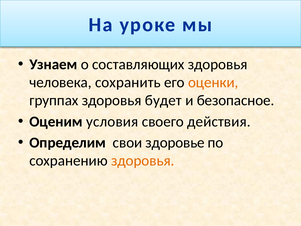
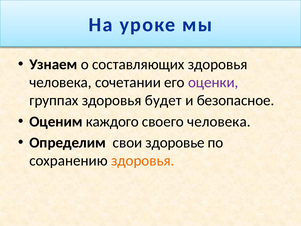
сохранить: сохранить -> сочетании (128, 82)
оценки colour: orange -> purple (213, 82)
условия: условия -> каждого (112, 121)
своего действия: действия -> человека (219, 121)
